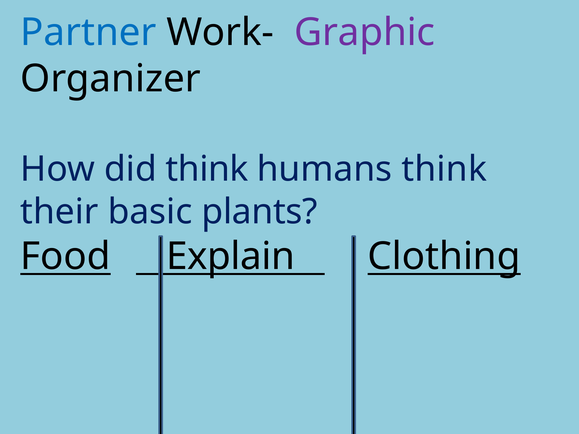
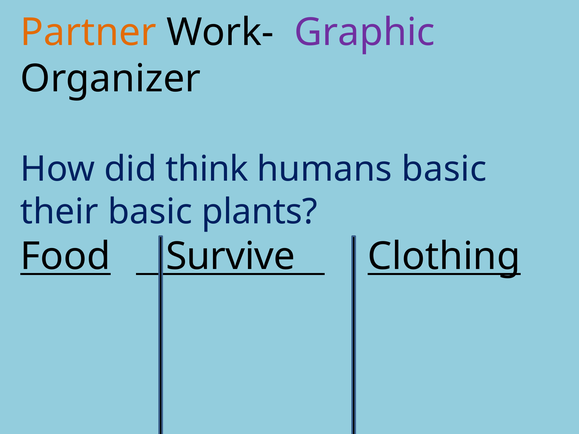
Partner colour: blue -> orange (88, 33)
humans think: think -> basic (444, 169)
Explain: Explain -> Survive (231, 257)
